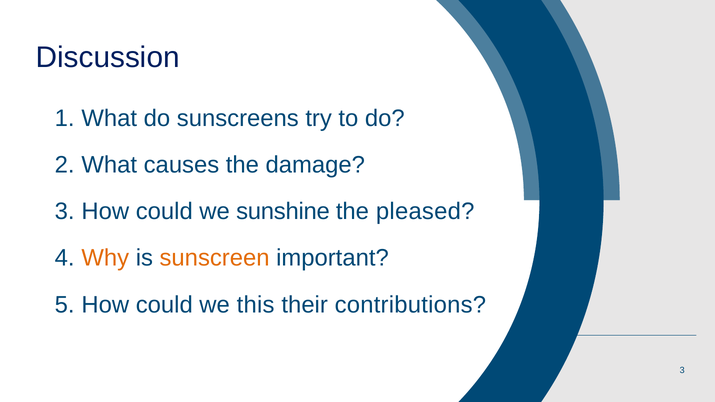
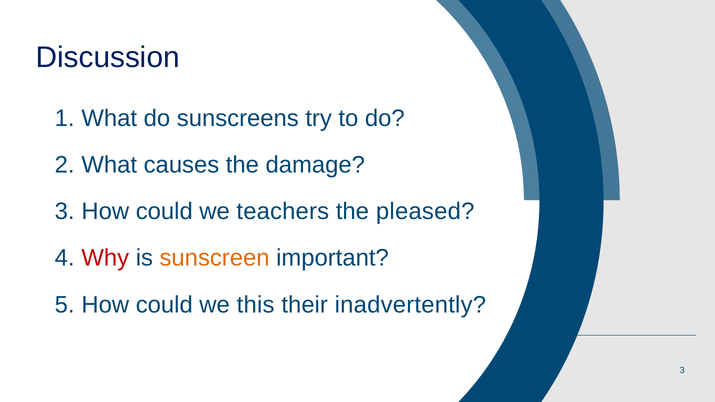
sunshine: sunshine -> teachers (283, 212)
Why colour: orange -> red (105, 258)
contributions: contributions -> inadvertently (410, 305)
